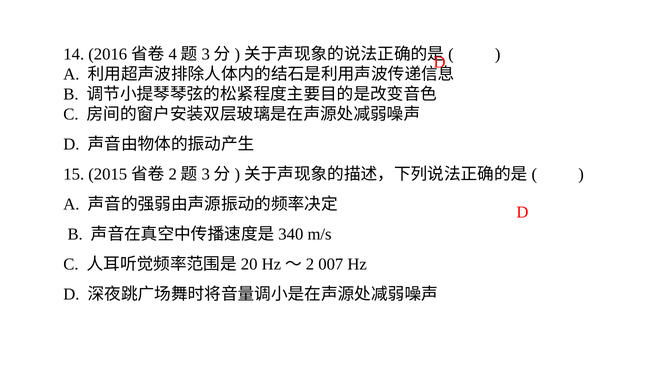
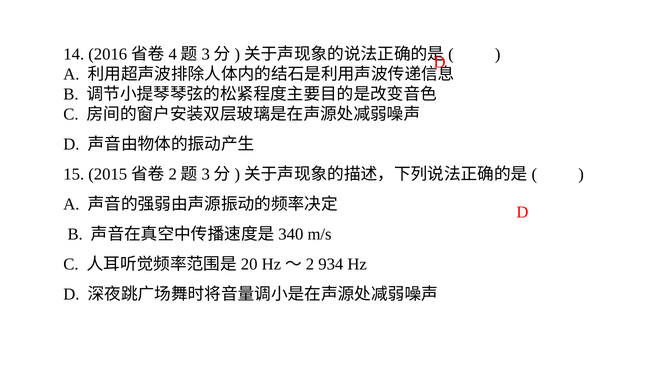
007: 007 -> 934 (331, 265)
